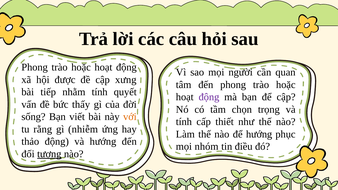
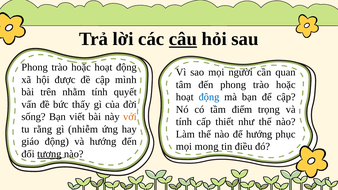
câu underline: none -> present (183, 39)
xưng: xưng -> mình (126, 80)
tiếp: tiếp -> trên (48, 92)
động colour: purple -> blue (209, 97)
chọn: chọn -> điểm (242, 109)
thảo: thảo -> giáo (30, 142)
nhóm: nhóm -> mong (207, 147)
